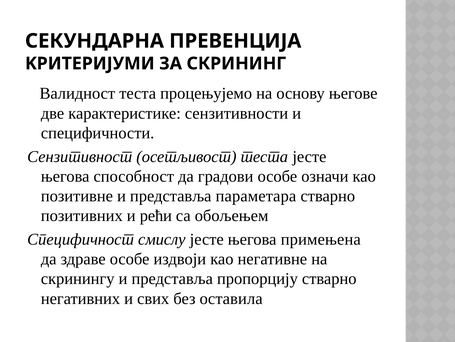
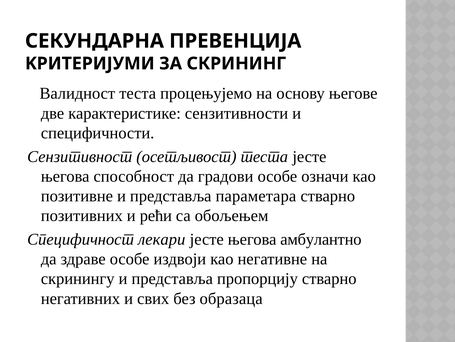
смислу: смислу -> лекари (162, 239)
примењена: примењена -> амбулантно (321, 239)
оставила: оставила -> образаца (231, 298)
